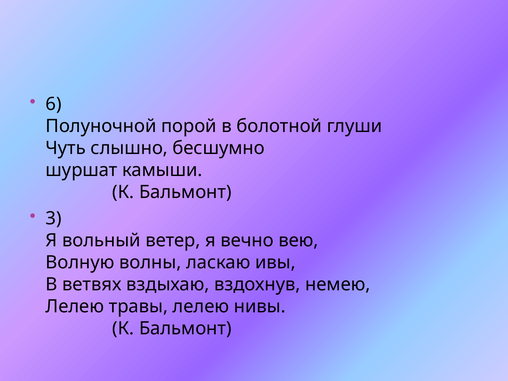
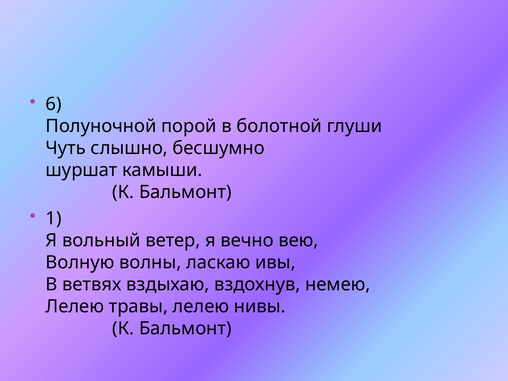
3: 3 -> 1 (54, 218)
